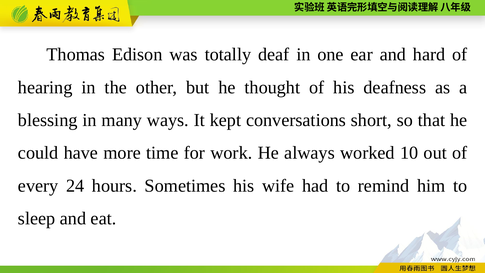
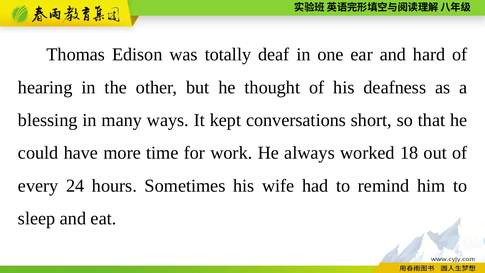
10: 10 -> 18 (409, 153)
